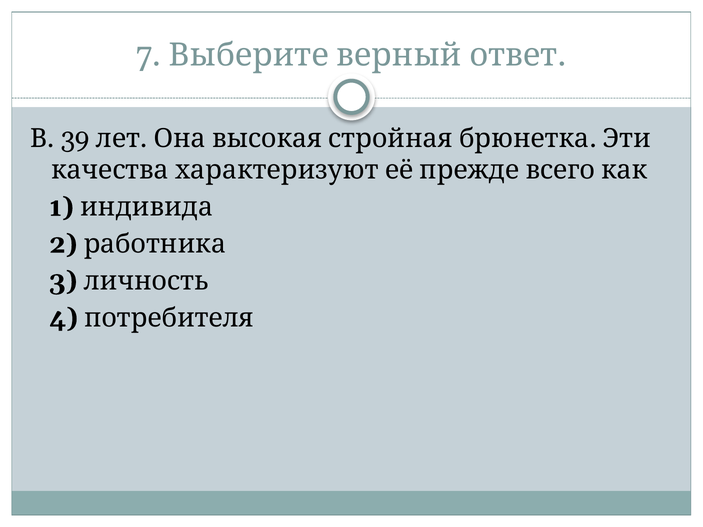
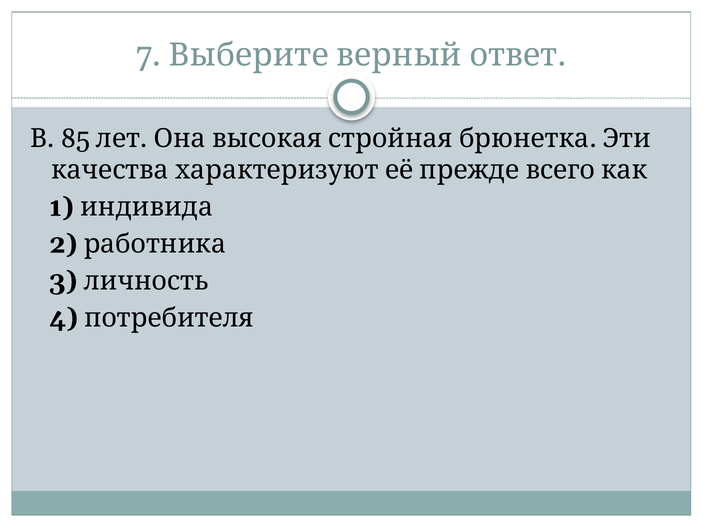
39: 39 -> 85 (75, 139)
